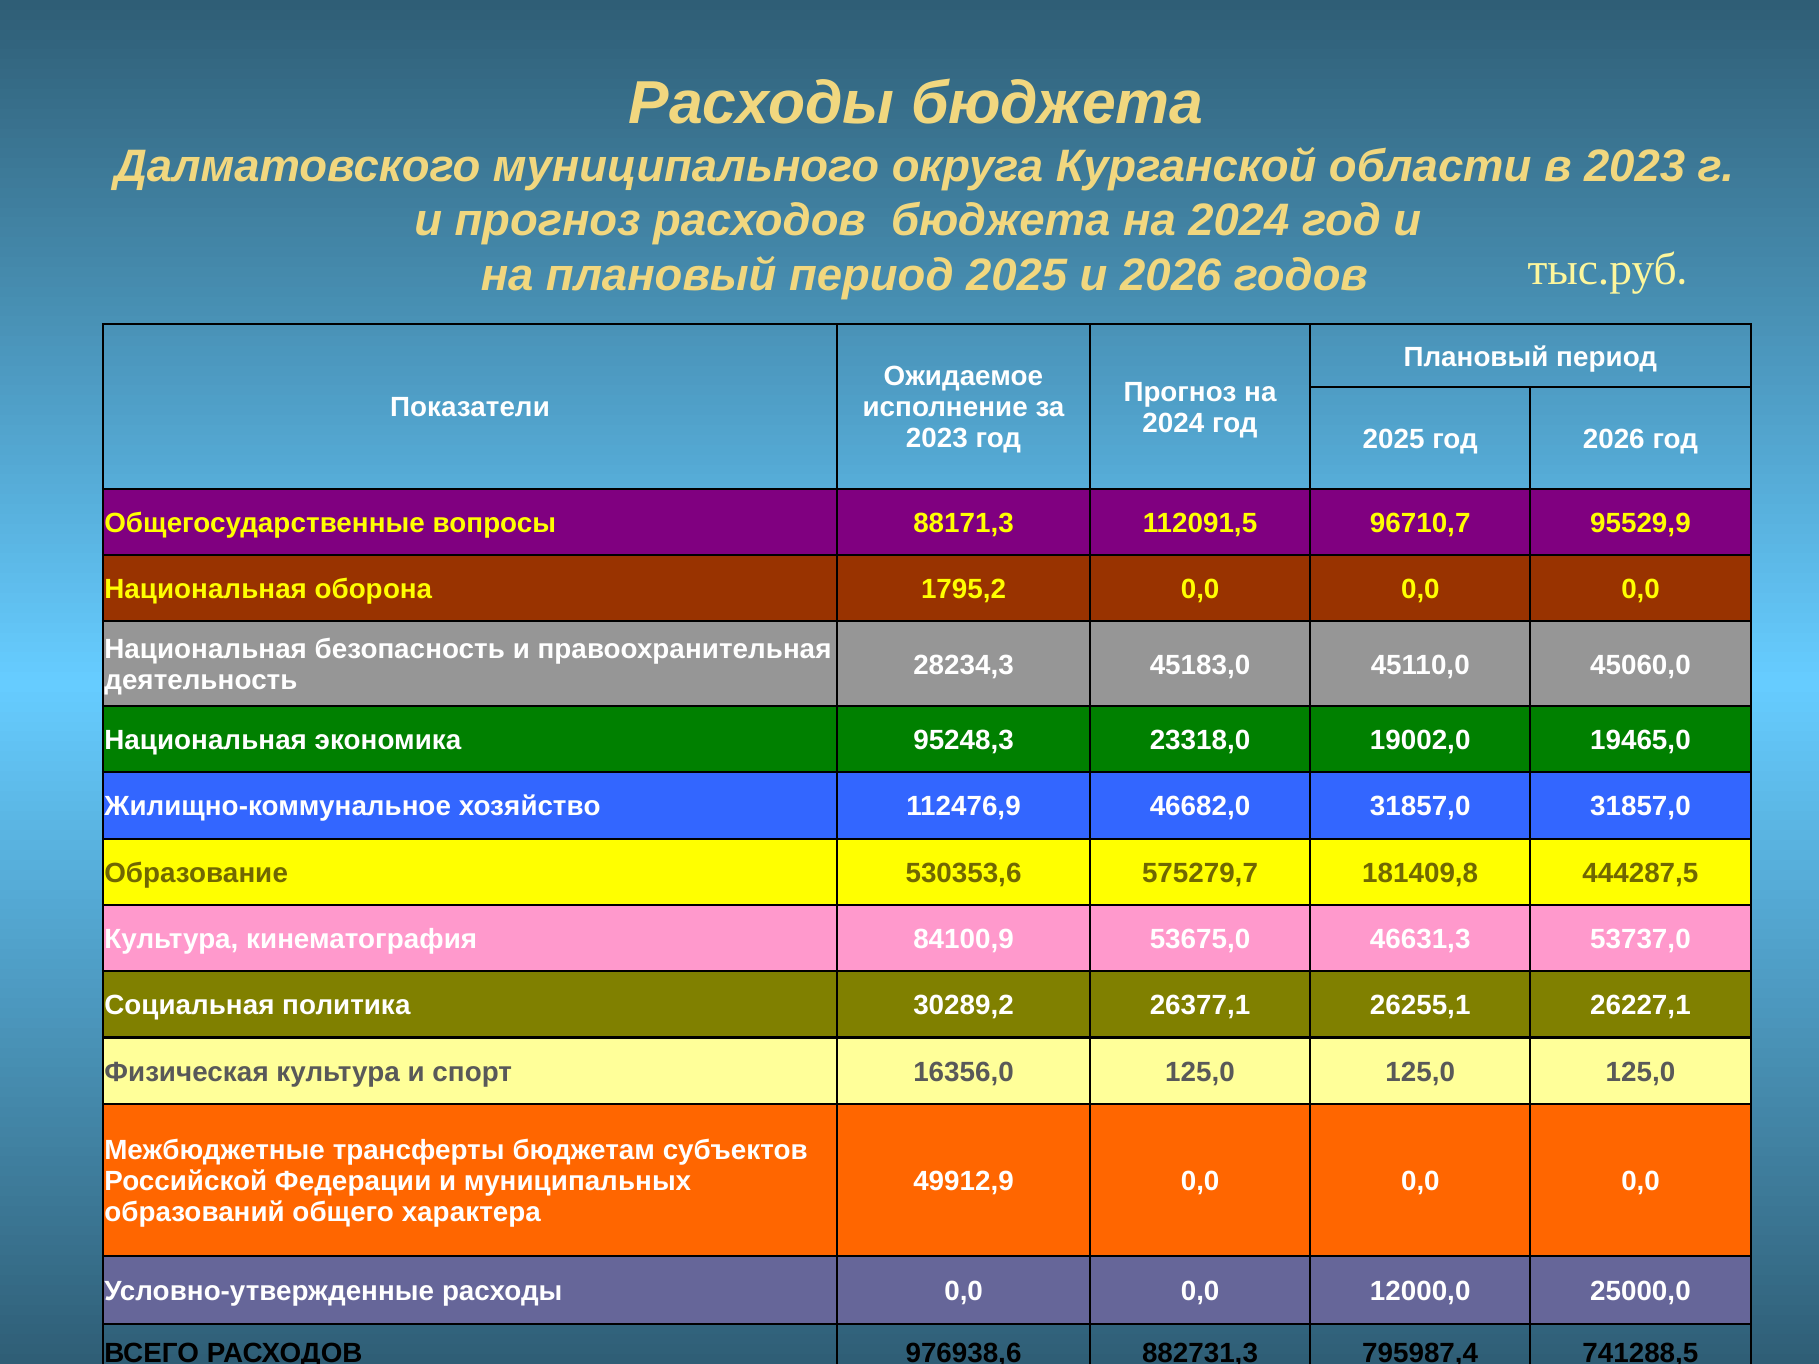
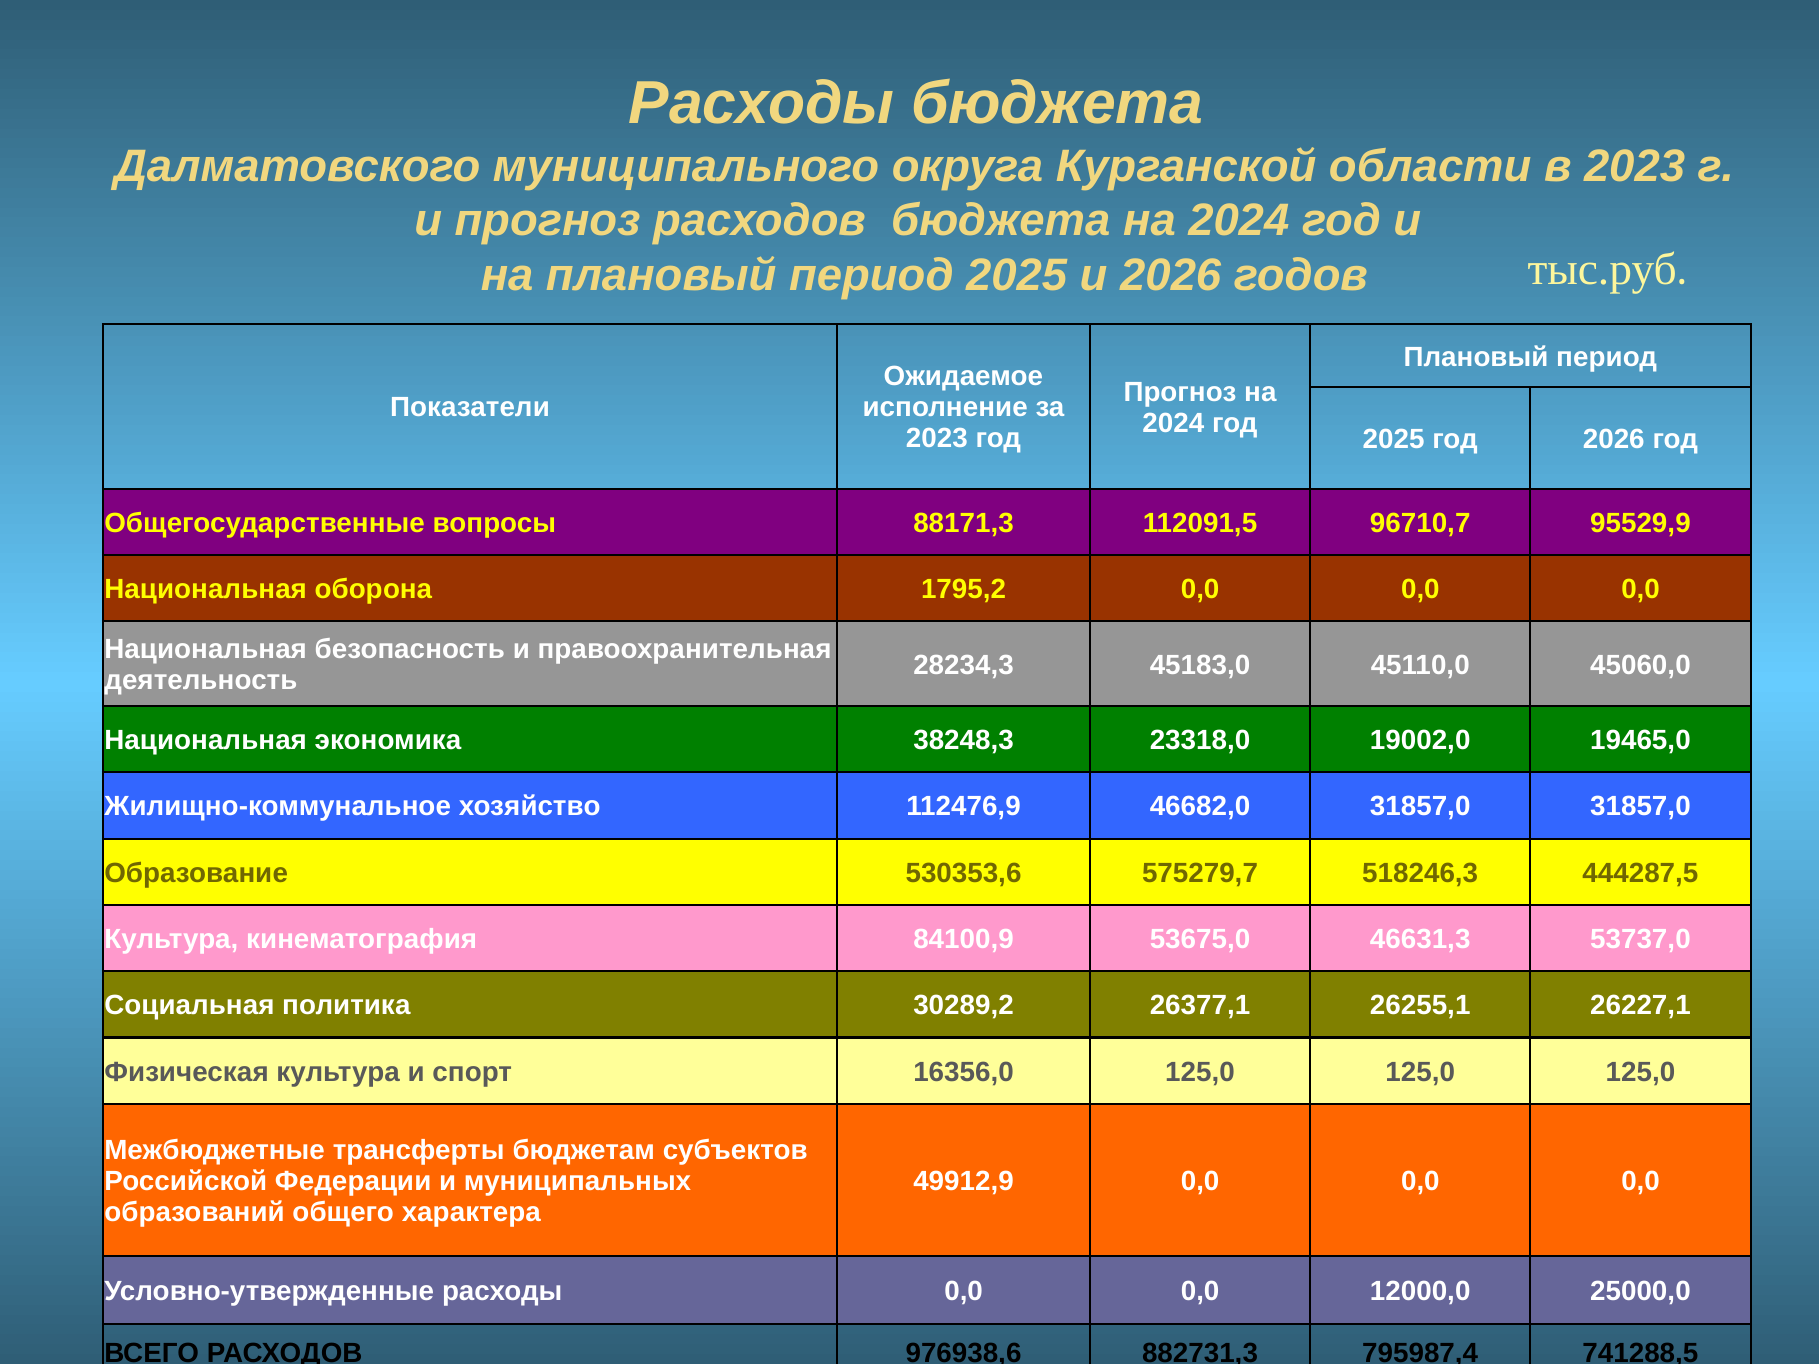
95248,3: 95248,3 -> 38248,3 (964, 740)
181409,8: 181409,8 -> 518246,3 (1420, 873)
